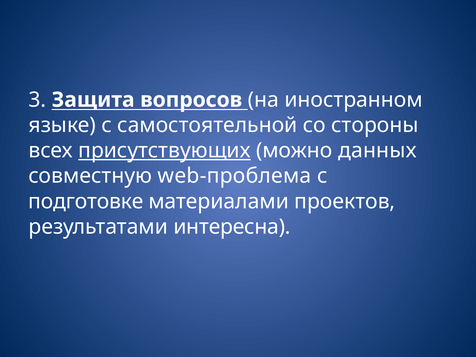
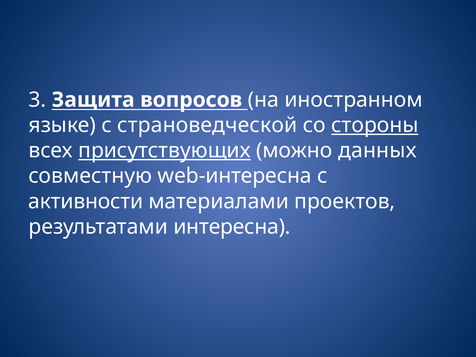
самостоятельной: самостоятельной -> страноведческой (207, 125)
стороны underline: none -> present (375, 125)
web-проблема: web-проблема -> web-интересна (235, 176)
подготовке: подготовке -> активности (86, 201)
